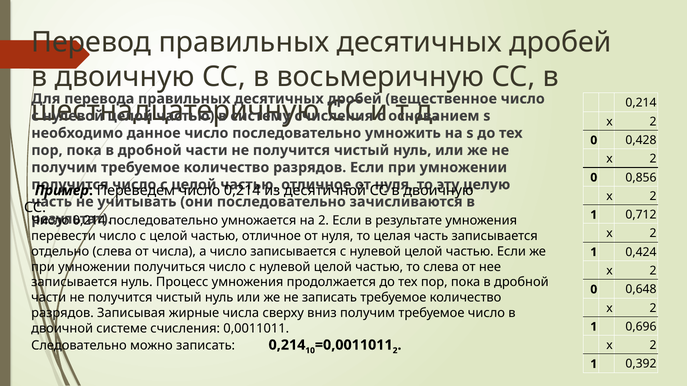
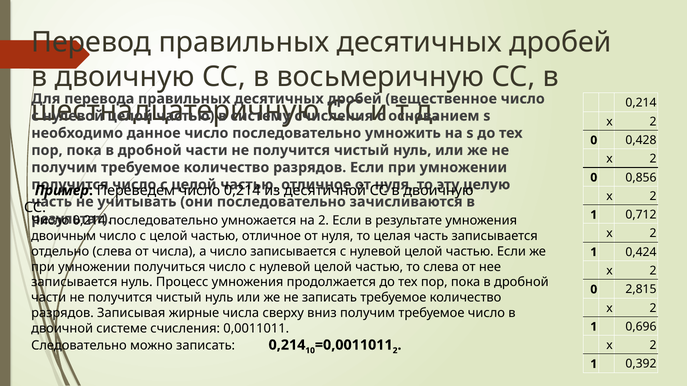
перевести: перевести -> двоичным (64, 236)
0,648: 0,648 -> 2,815 (641, 290)
